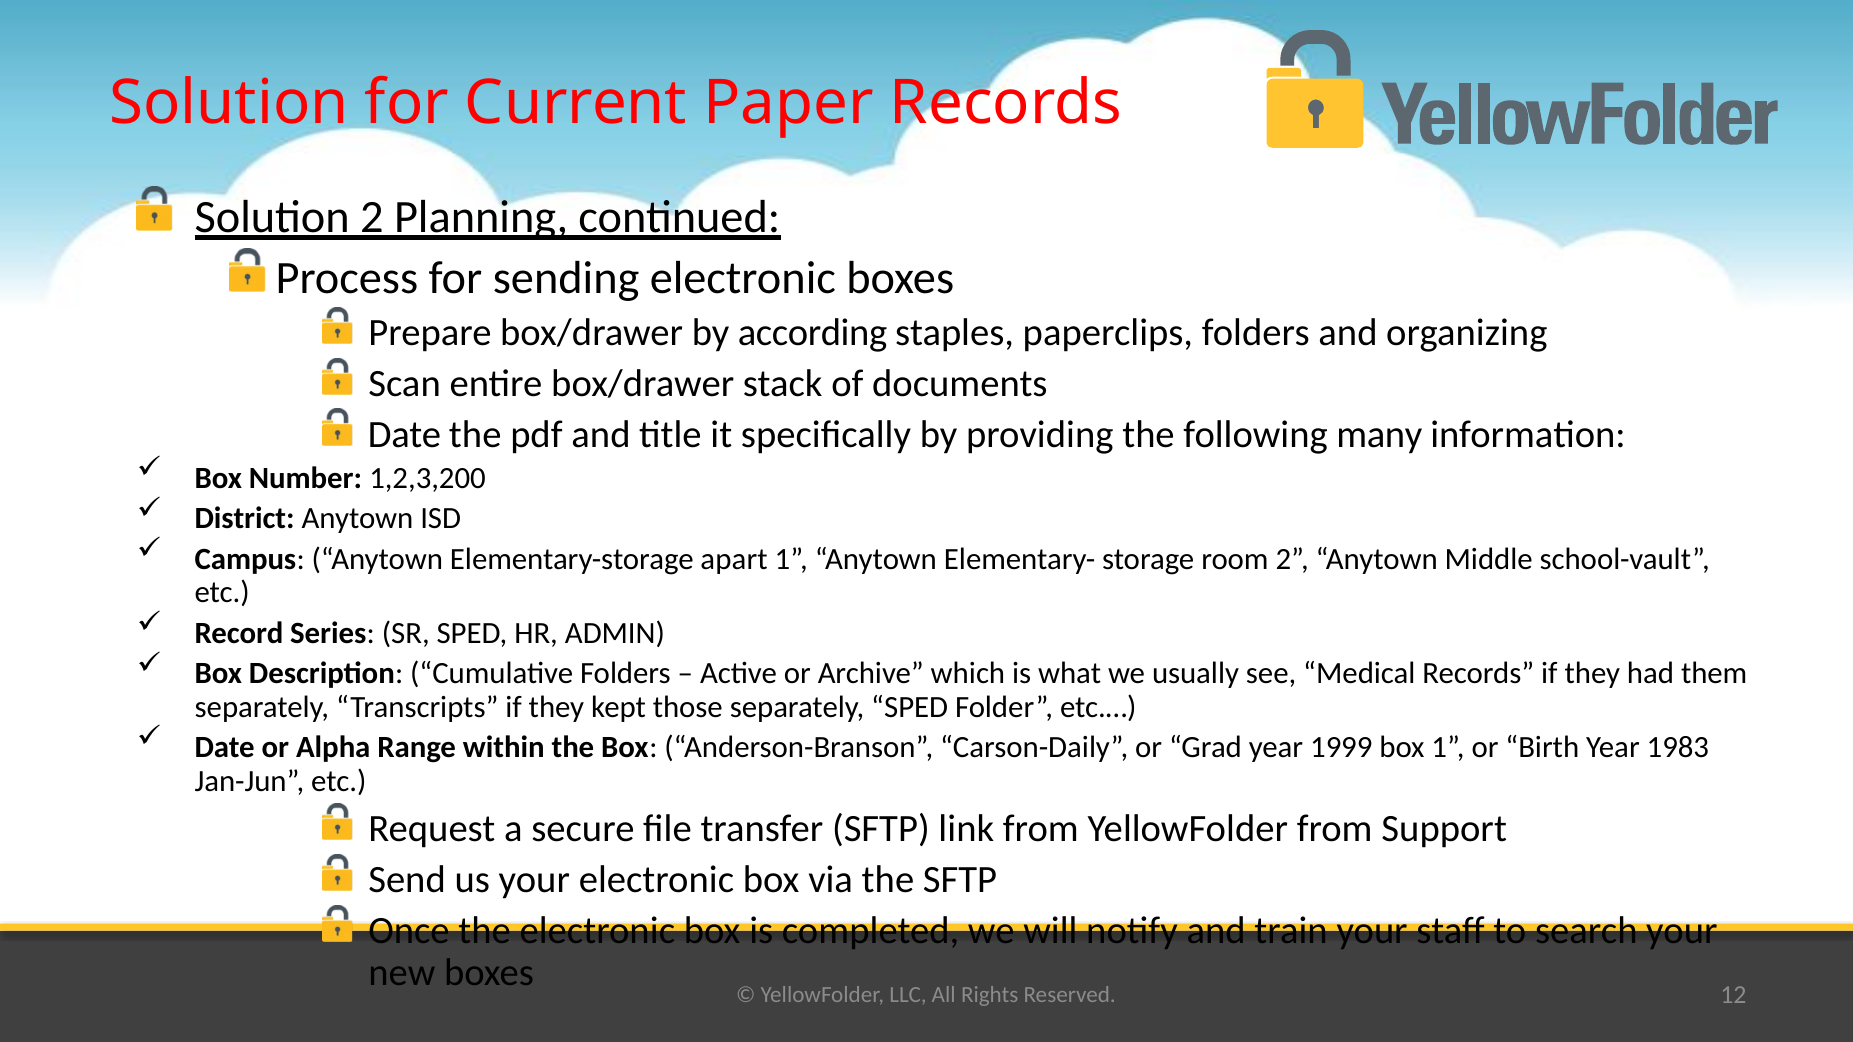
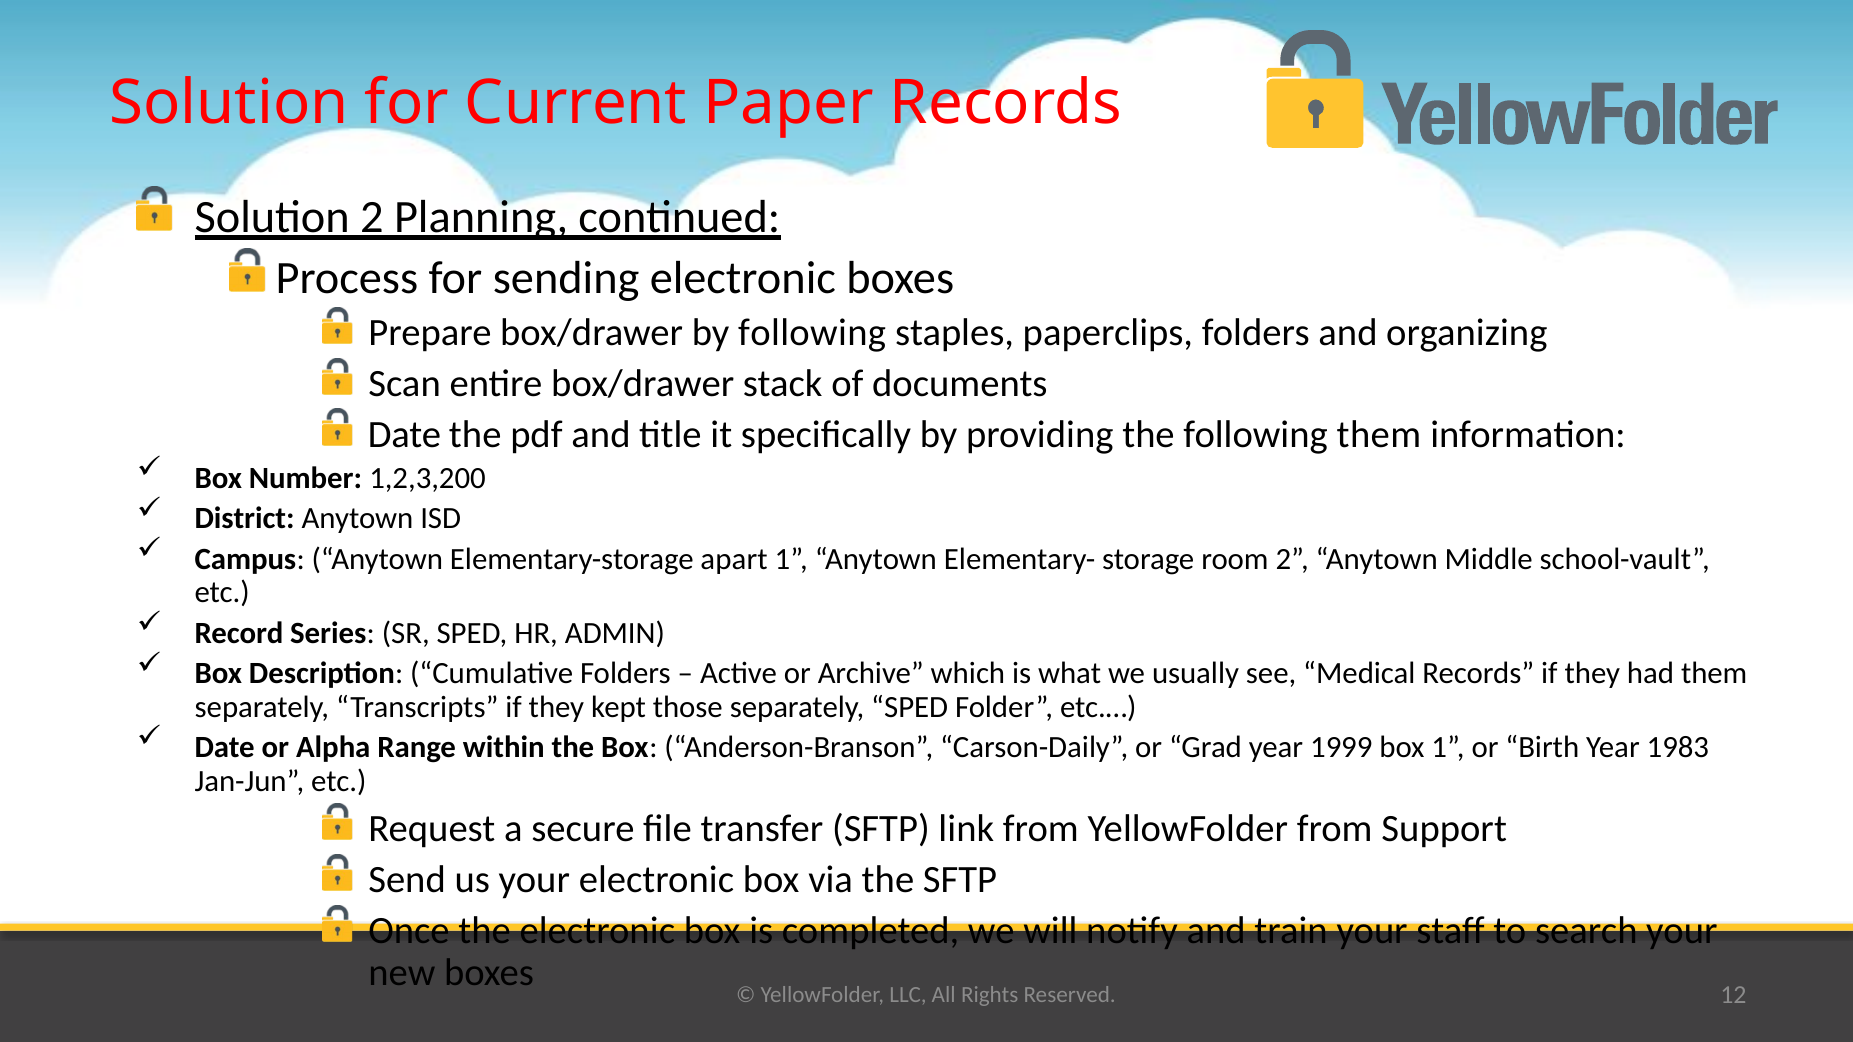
by according: according -> following (812, 333)
following many: many -> them (1379, 435)
